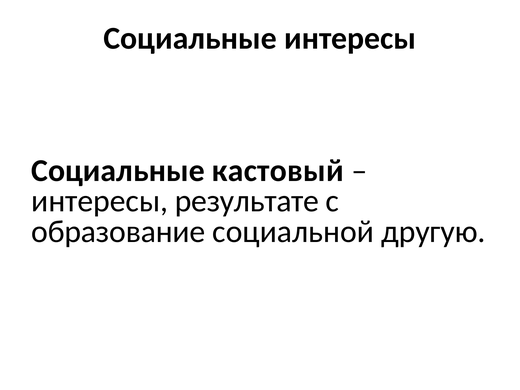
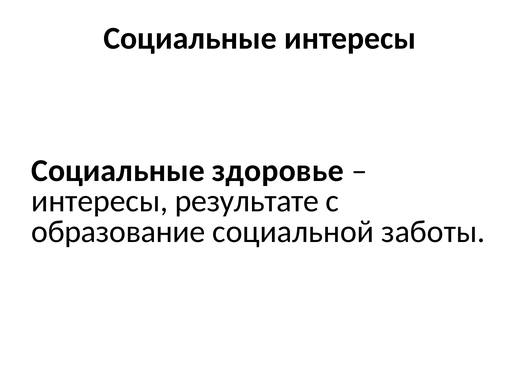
кастовый: кастовый -> здоровье (278, 171)
другую: другую -> заботы (433, 232)
